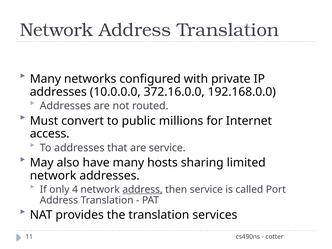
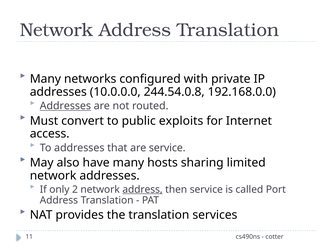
372.16.0.0: 372.16.0.0 -> 244.54.0.8 (174, 92)
Addresses underline: none -> present (65, 106)
millions: millions -> exploits (181, 121)
4: 4 -> 2 (75, 189)
